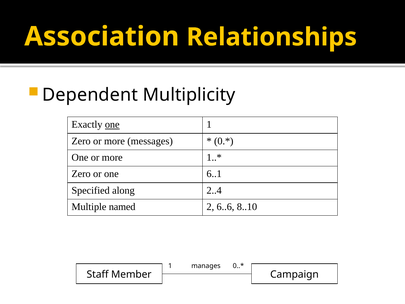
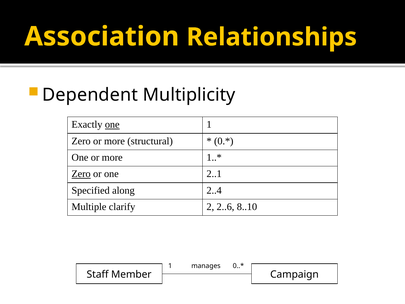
messages: messages -> structural (150, 141)
Zero underline: none -> present (81, 174)
6..1: 6..1 -> 2..1 (214, 174)
named: named -> clarify (122, 207)
6..6: 6..6 -> 2..6 (226, 207)
